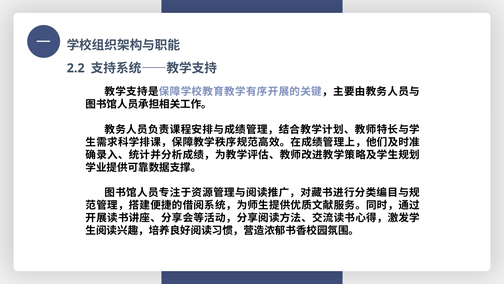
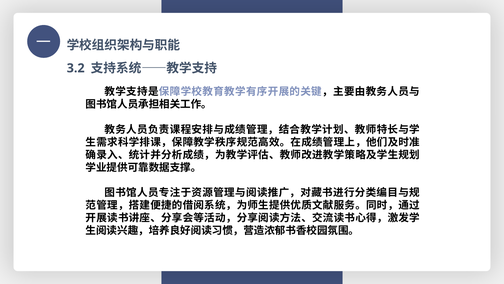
2.2: 2.2 -> 3.2 (76, 68)
